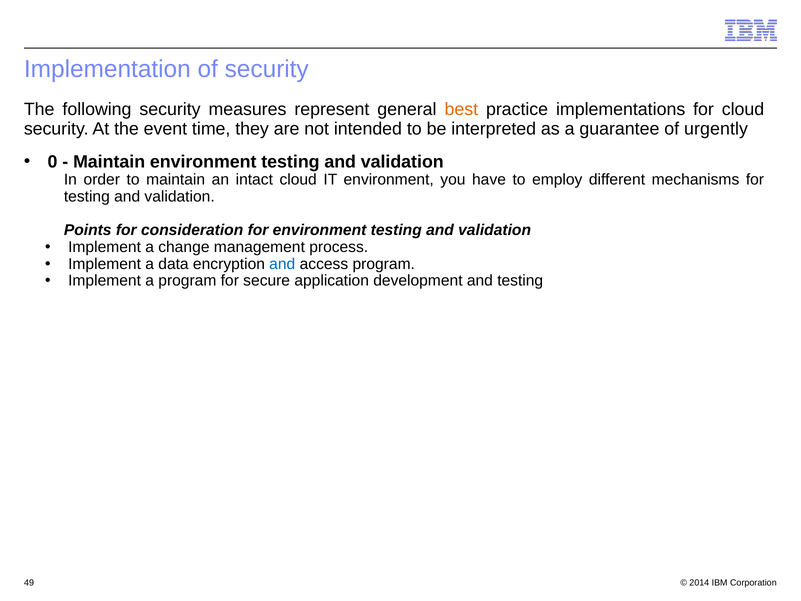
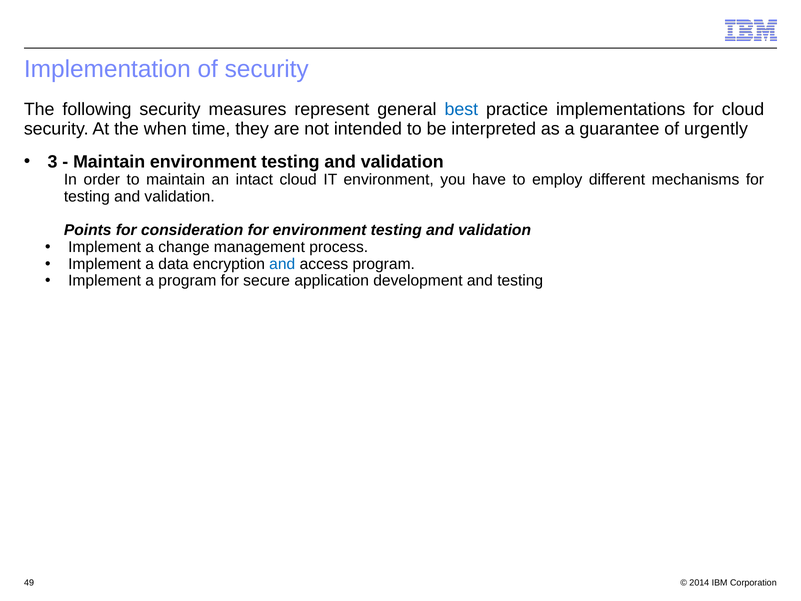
best colour: orange -> blue (461, 110)
event: event -> when (165, 129)
0: 0 -> 3 (53, 162)
